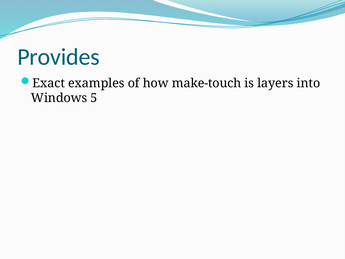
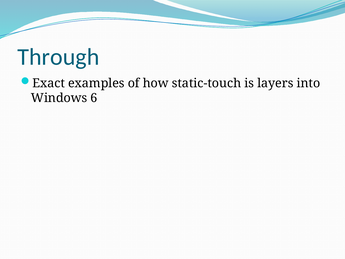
Provides: Provides -> Through (58, 57)
make-touch: make-touch -> static-touch (207, 83)
5: 5 -> 6 (94, 98)
